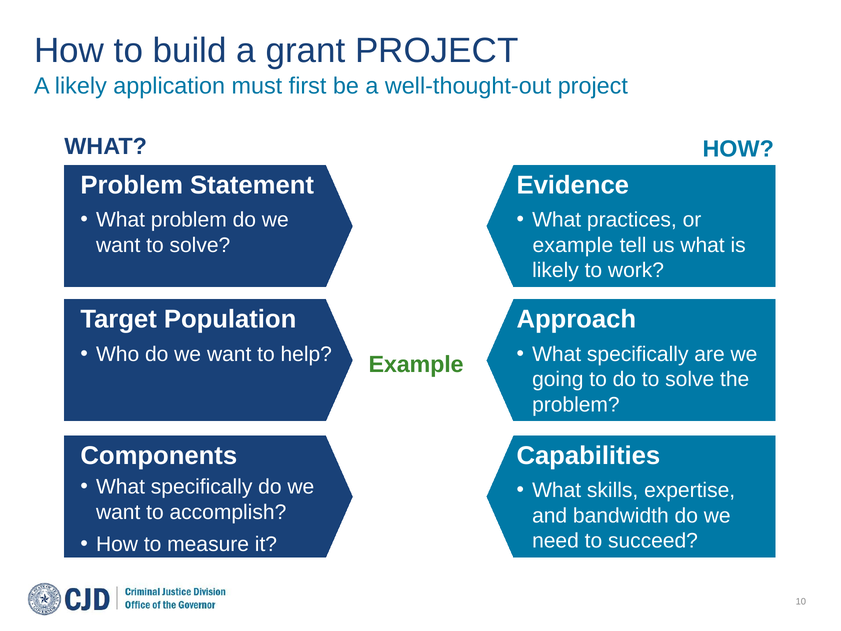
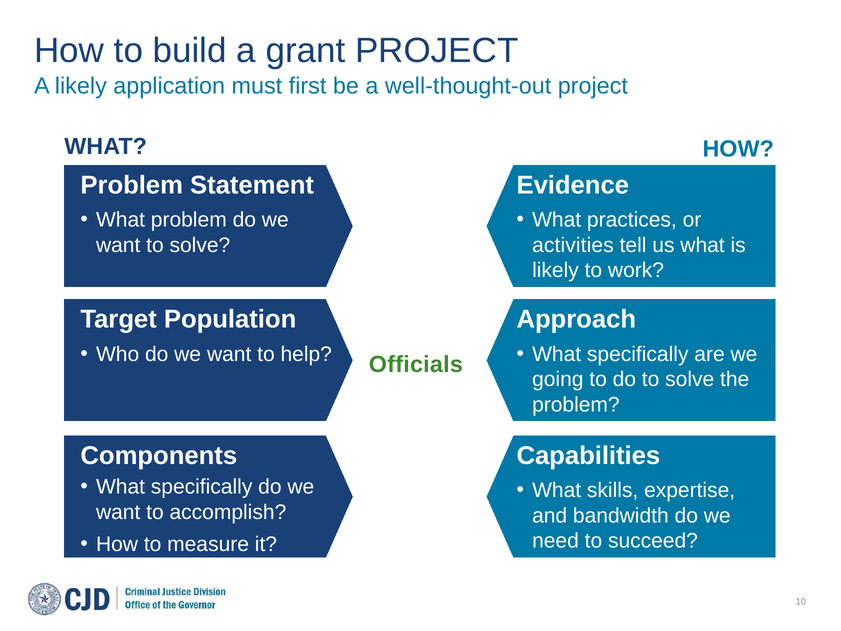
example: example -> activities (573, 245)
Example: Example -> Officials (416, 365)
